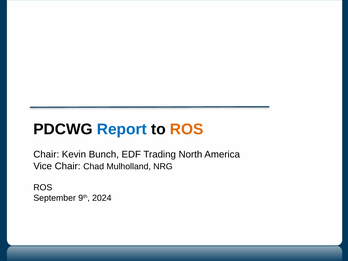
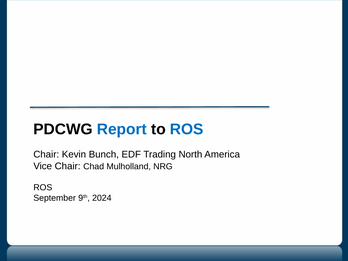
ROS colour: orange -> blue (187, 129)
